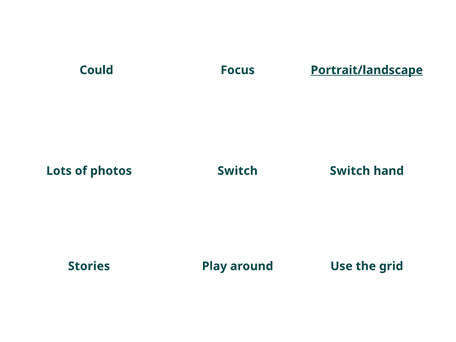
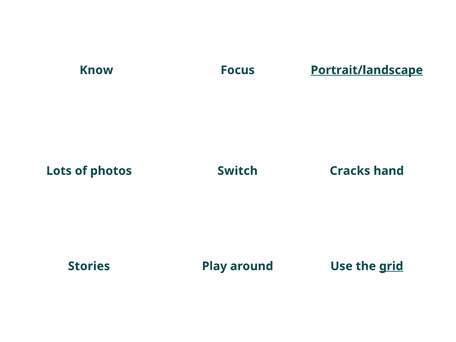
Could: Could -> Know (96, 70)
Switch: Switch -> Cracks (350, 171)
grid underline: none -> present (391, 266)
